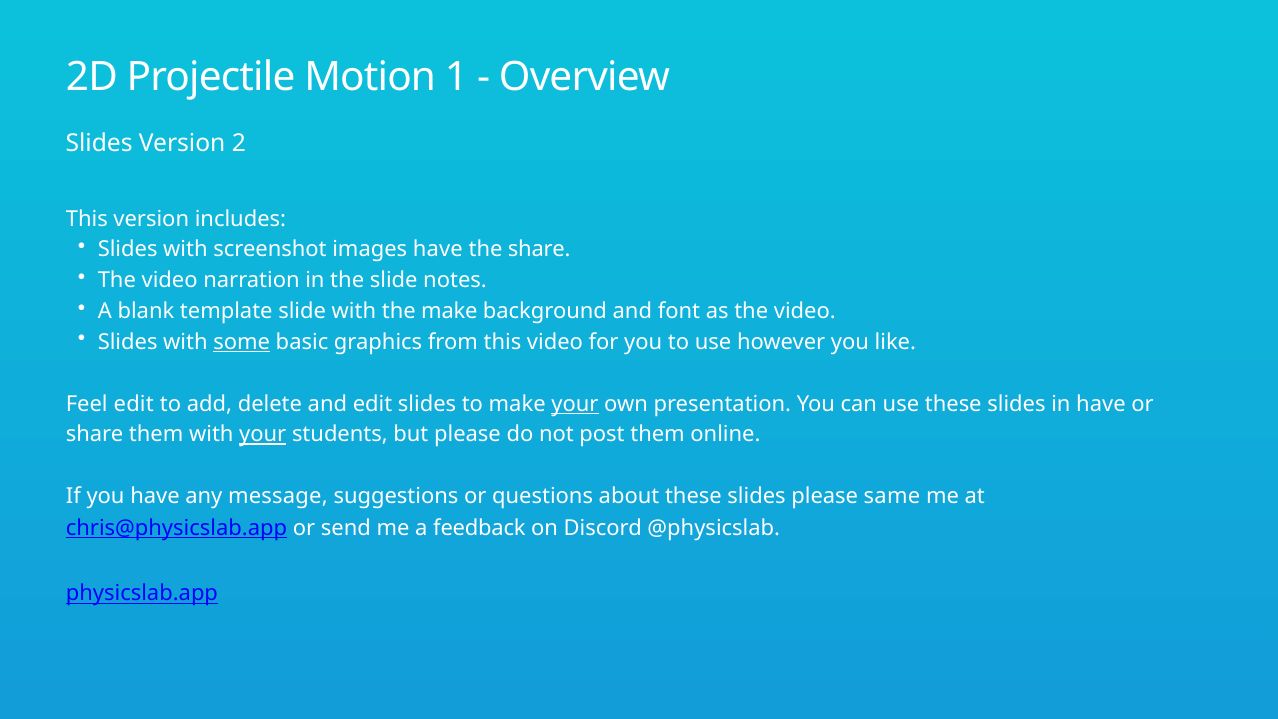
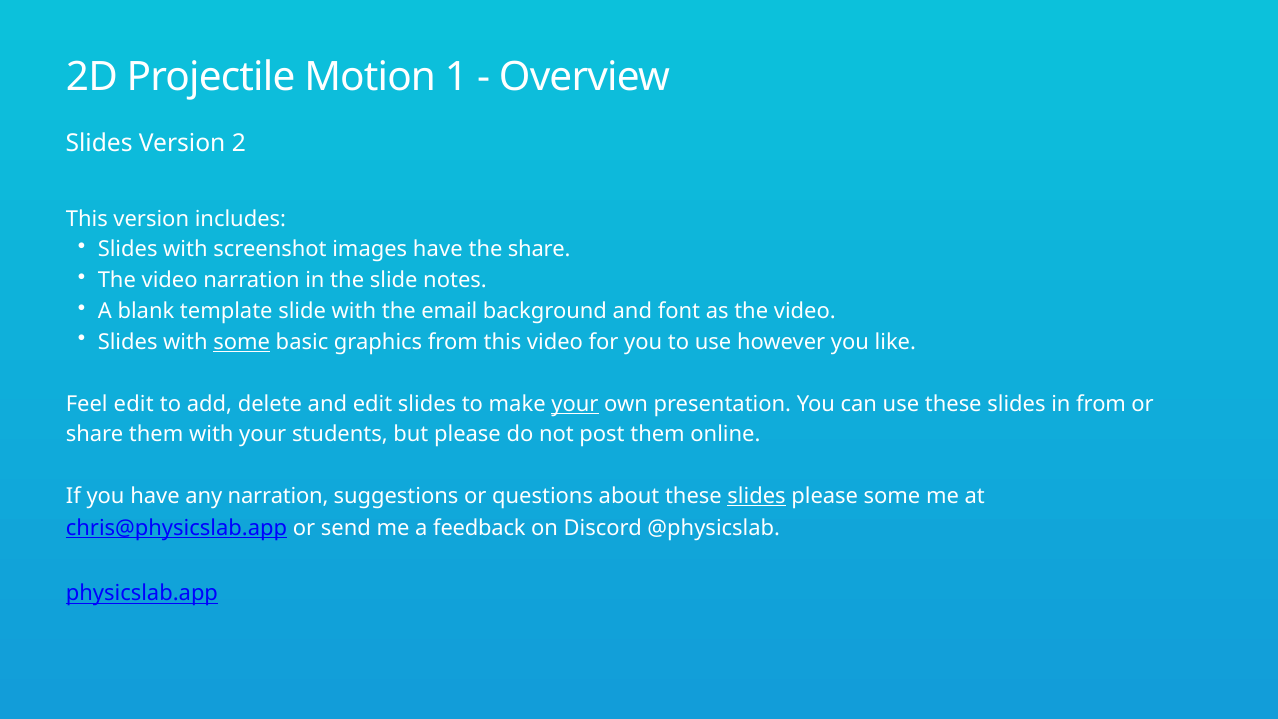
the make: make -> email (449, 311)
in have: have -> from (1101, 404)
your underline: present -> none (263, 435)
any message: message -> narration (278, 496)
slides underline: none -> present (757, 496)
please same: same -> some (892, 496)
